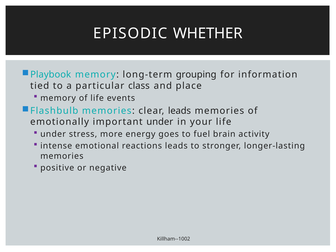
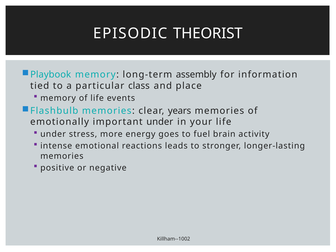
WHETHER: WHETHER -> THEORIST (208, 33)
grouping: grouping -> assembly (196, 75)
clear leads: leads -> years (180, 111)
